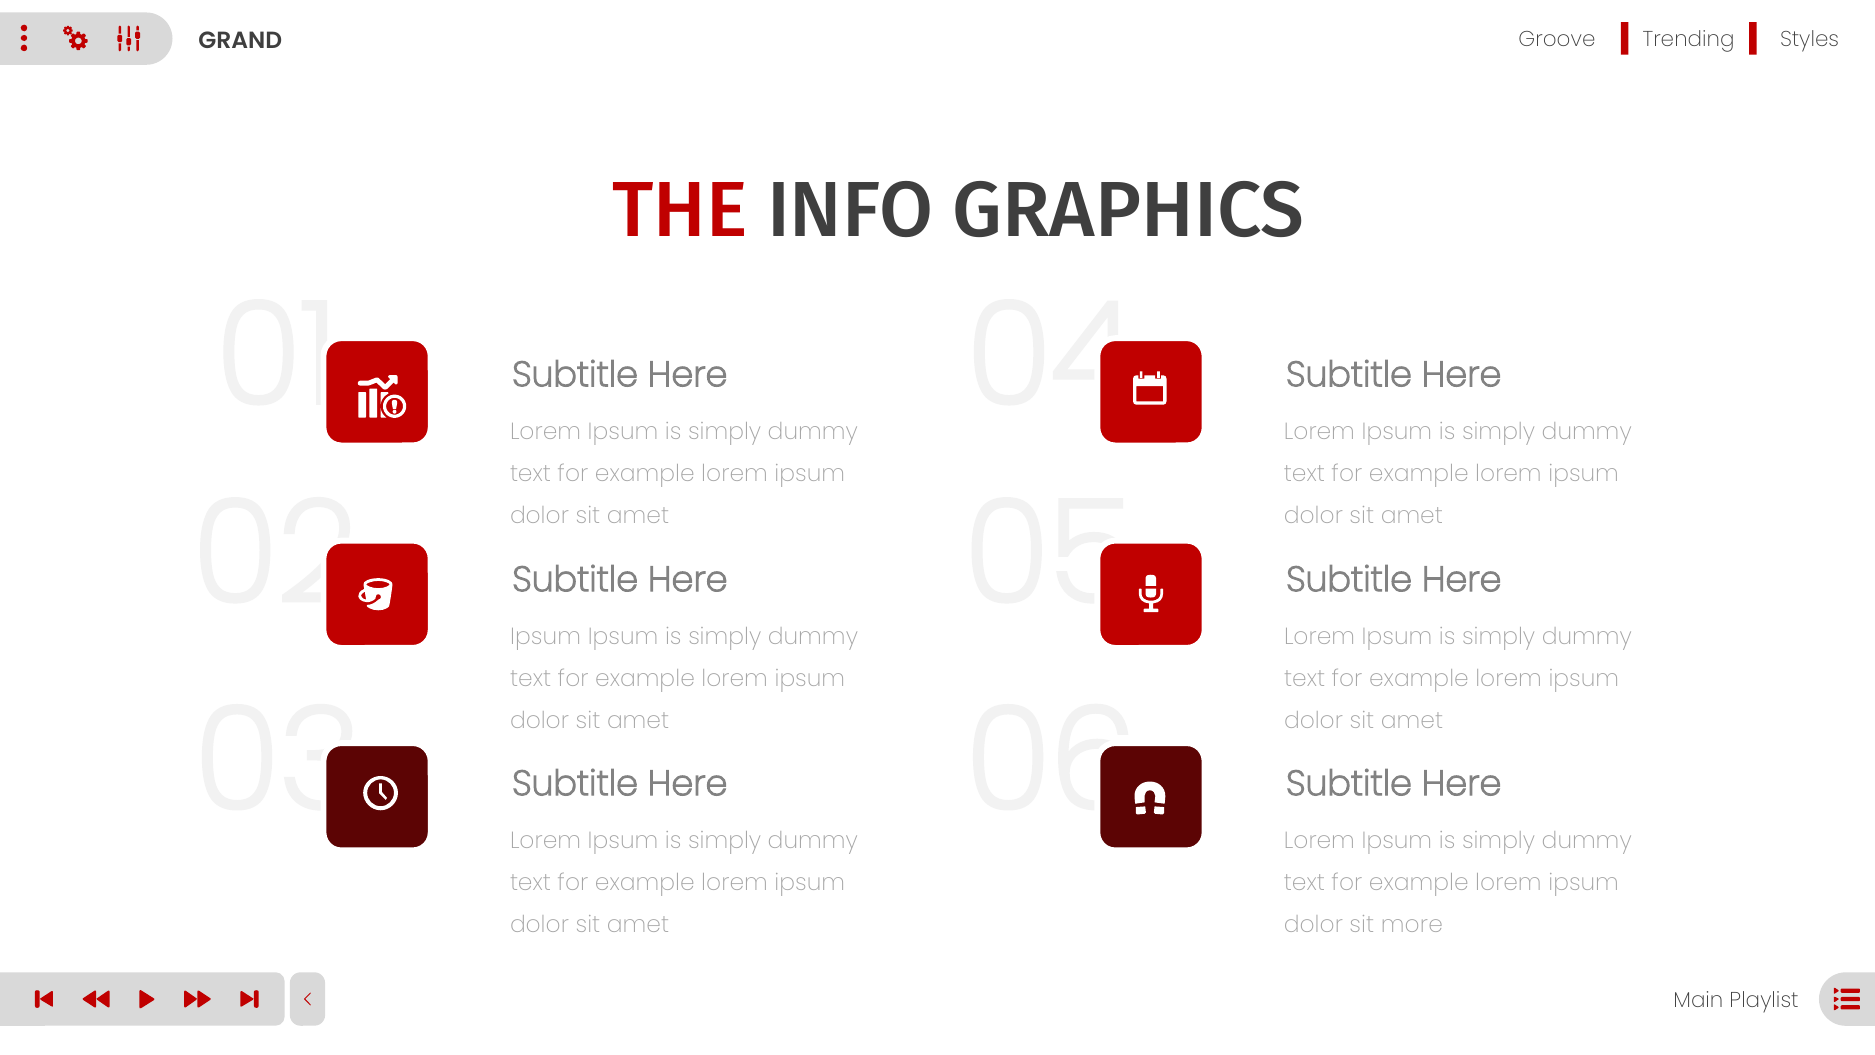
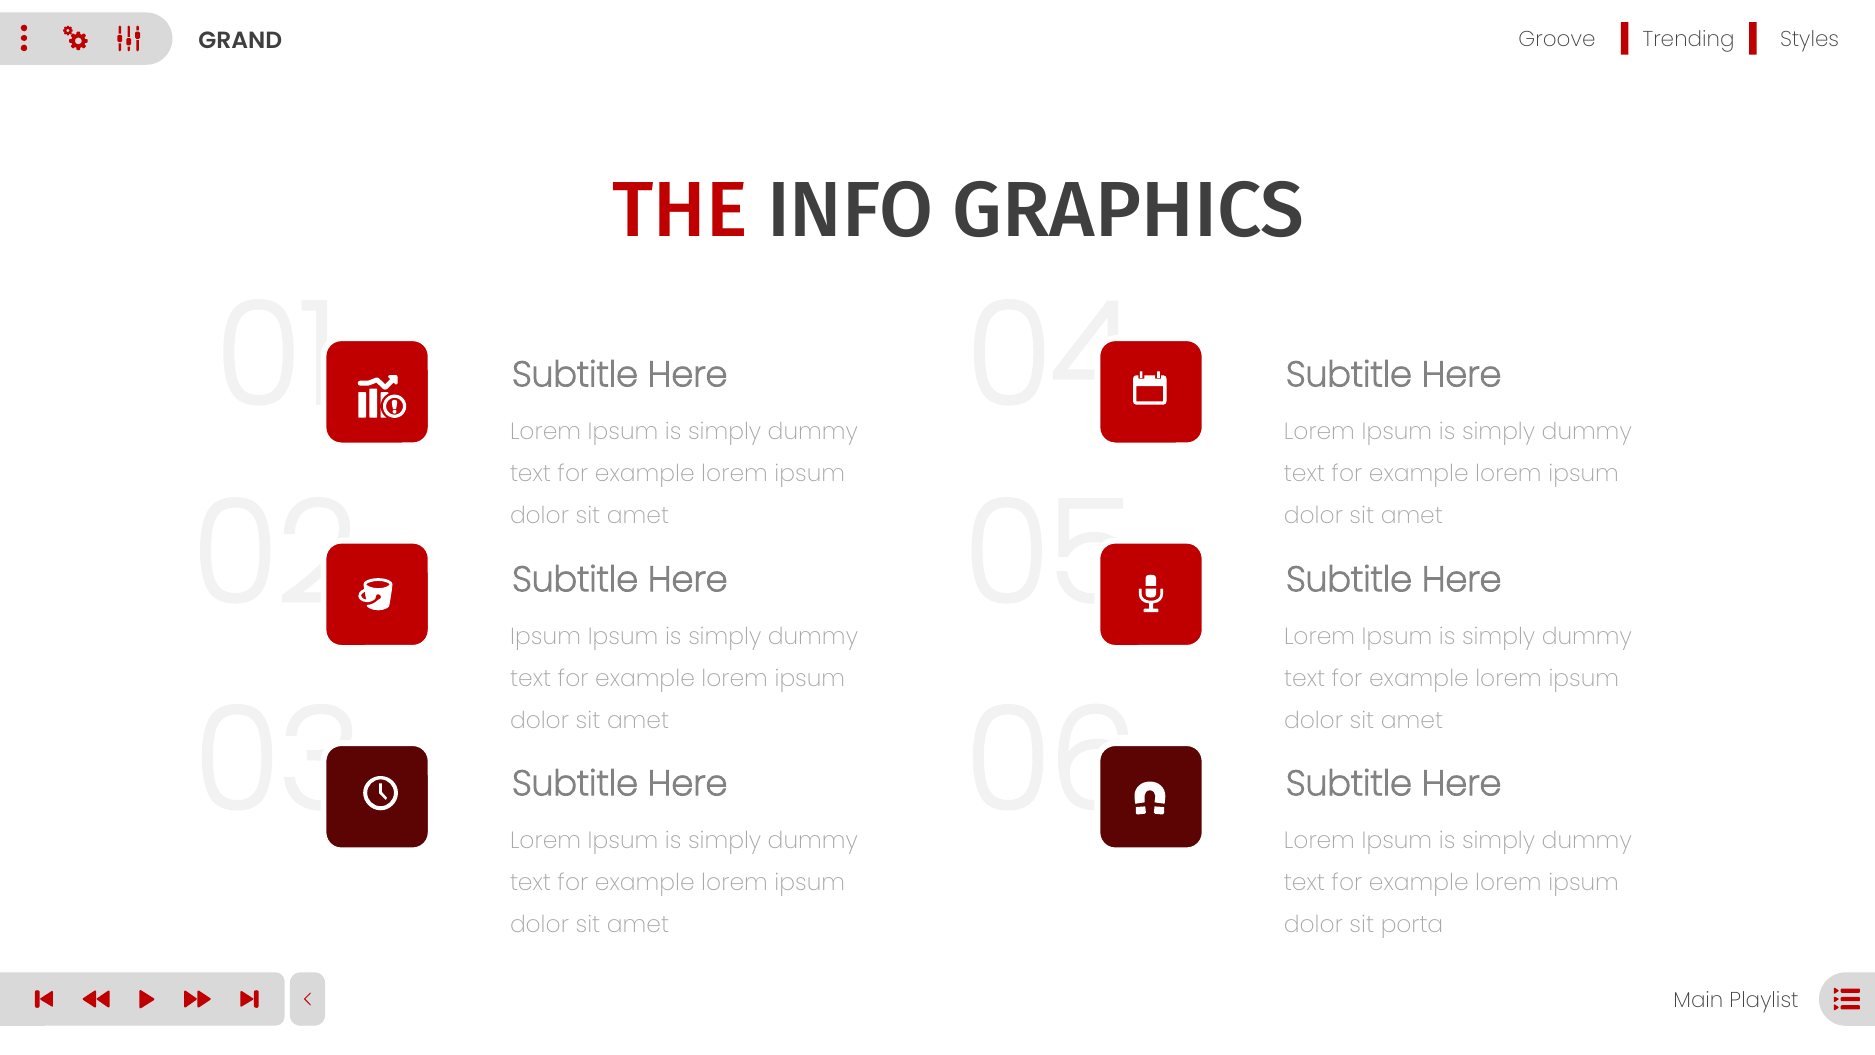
more: more -> porta (1412, 925)
